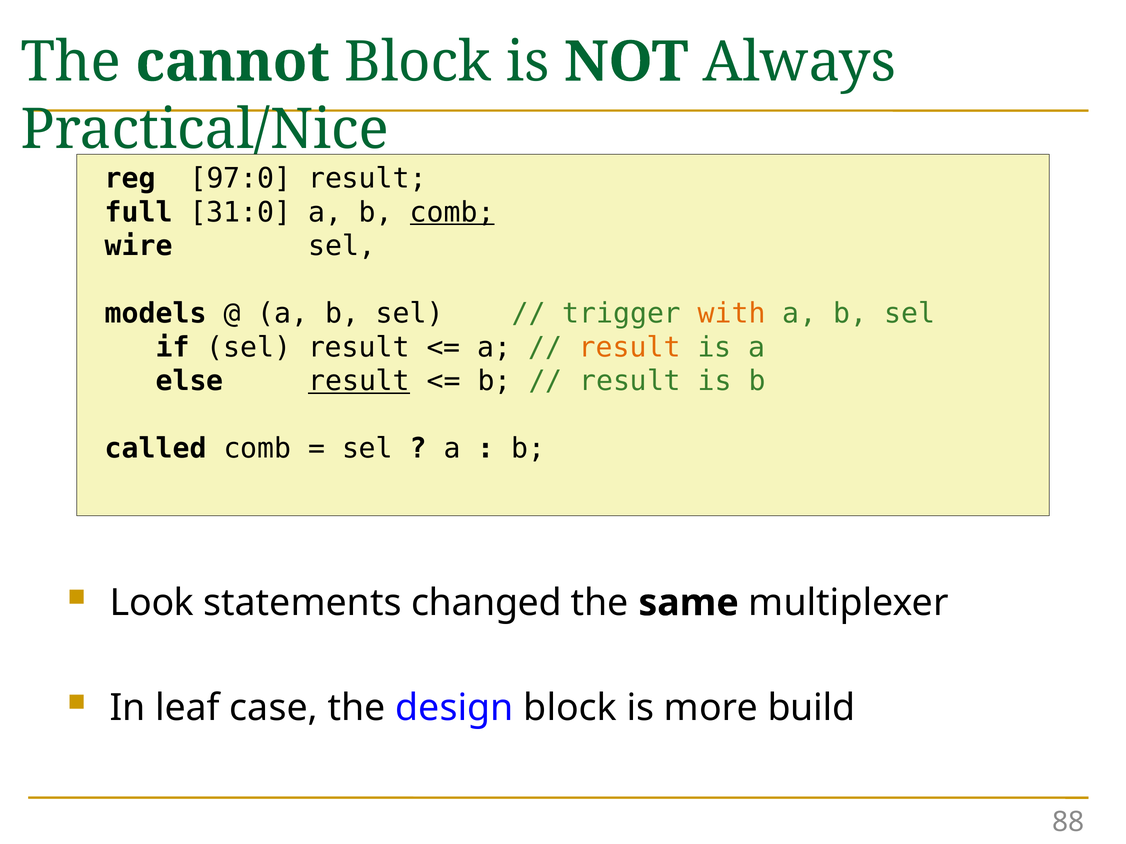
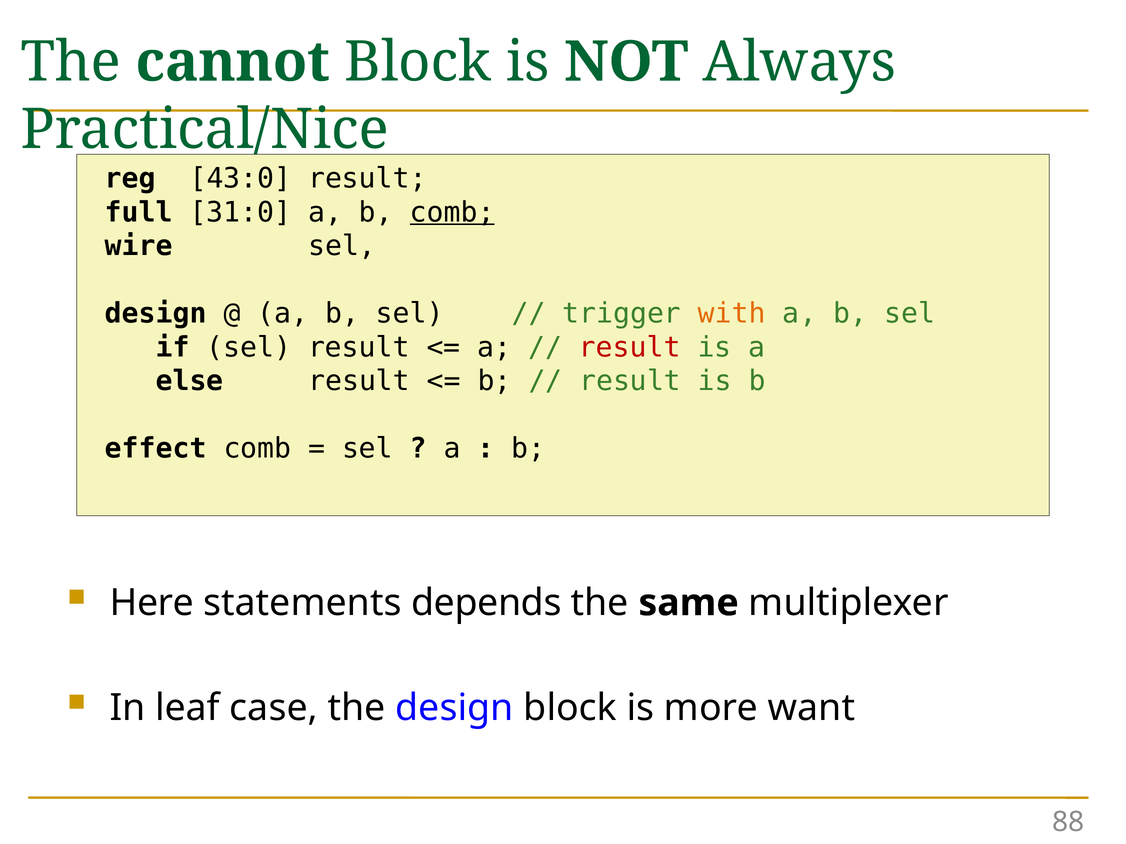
97:0: 97:0 -> 43:0 (240, 179)
models: models -> design (156, 314)
result colour: orange -> red (630, 348)
result underline: present -> none (359, 381)
called: called -> effect (156, 449)
Look: Look -> Here (152, 603)
changed: changed -> depends (486, 603)
build: build -> want (811, 708)
